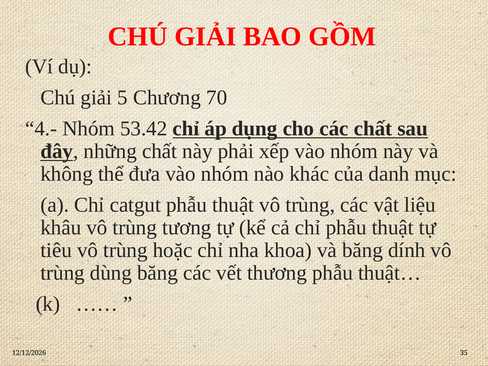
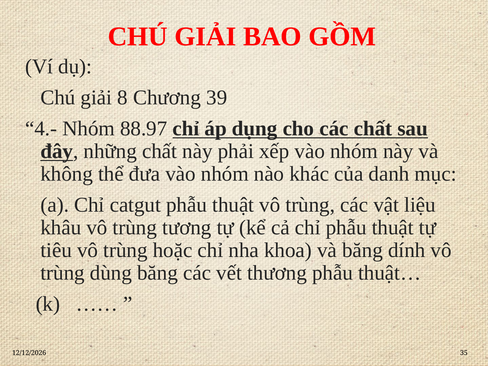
5: 5 -> 8 (123, 98)
70: 70 -> 39 (217, 98)
53.42: 53.42 -> 88.97 (144, 129)
